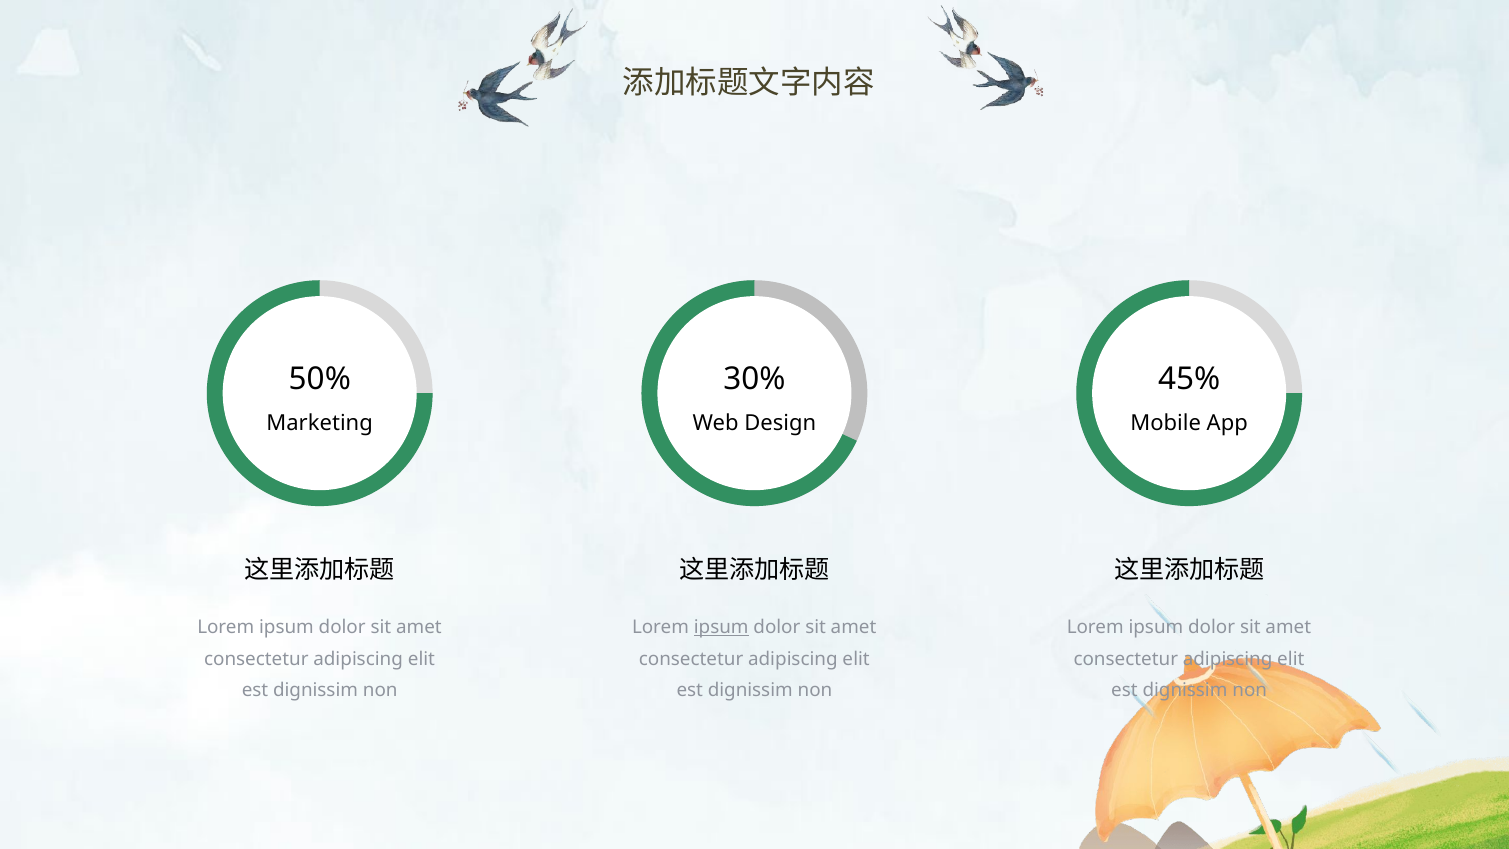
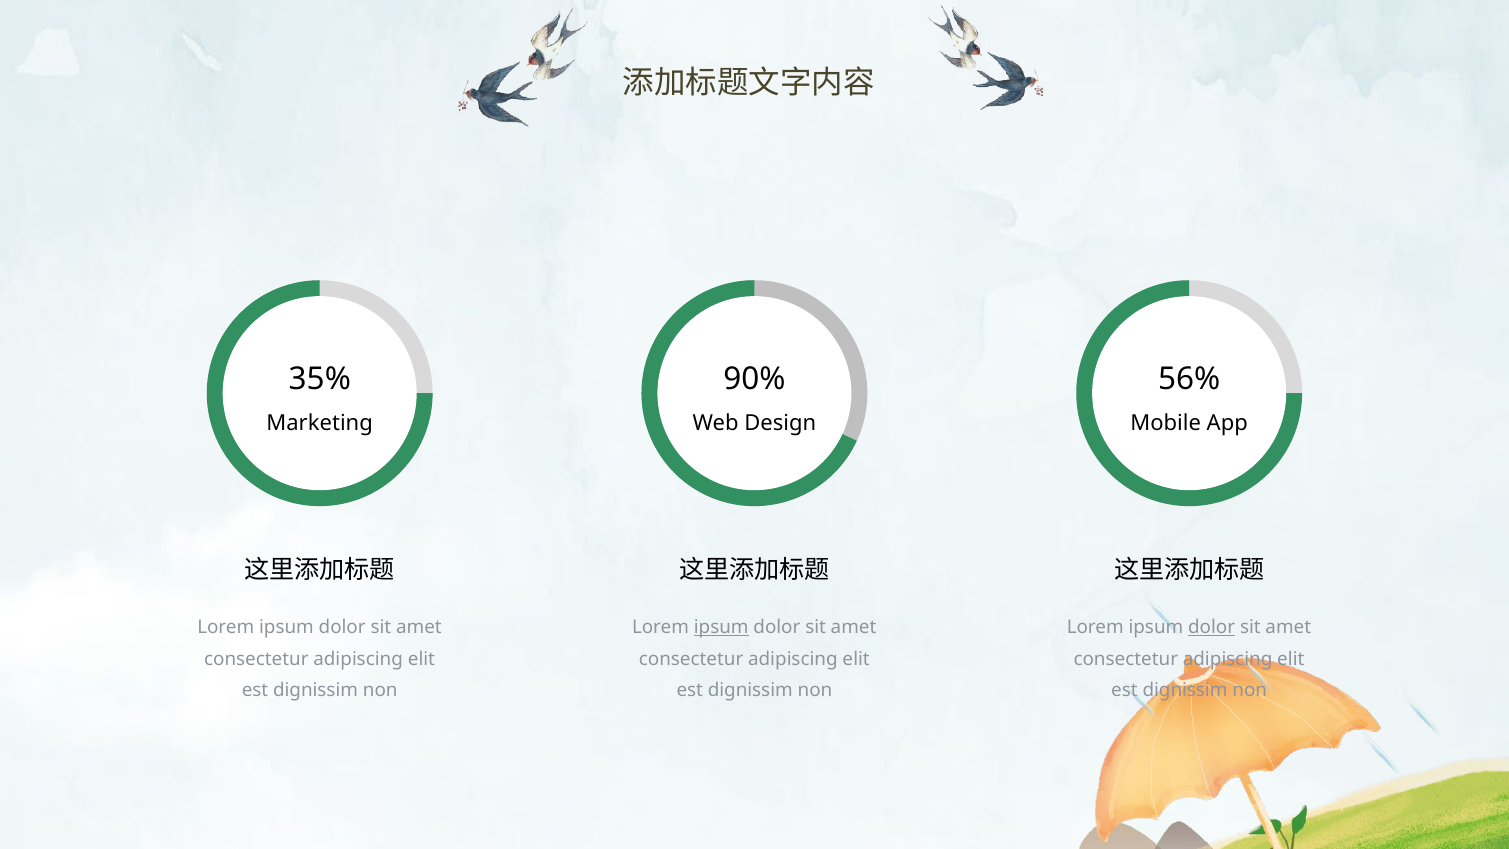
50%: 50% -> 35% (320, 379)
30%: 30% -> 90% (755, 379)
45%: 45% -> 56% (1189, 379)
dolor underline: none -> present (1212, 627)
